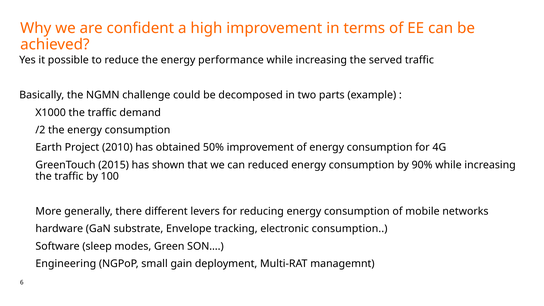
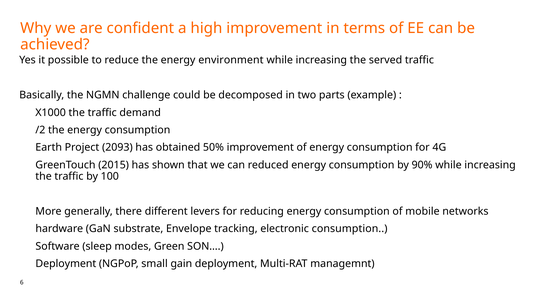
performance: performance -> environment (231, 60)
2010: 2010 -> 2093 (117, 147)
Engineering: Engineering -> Deployment (66, 264)
